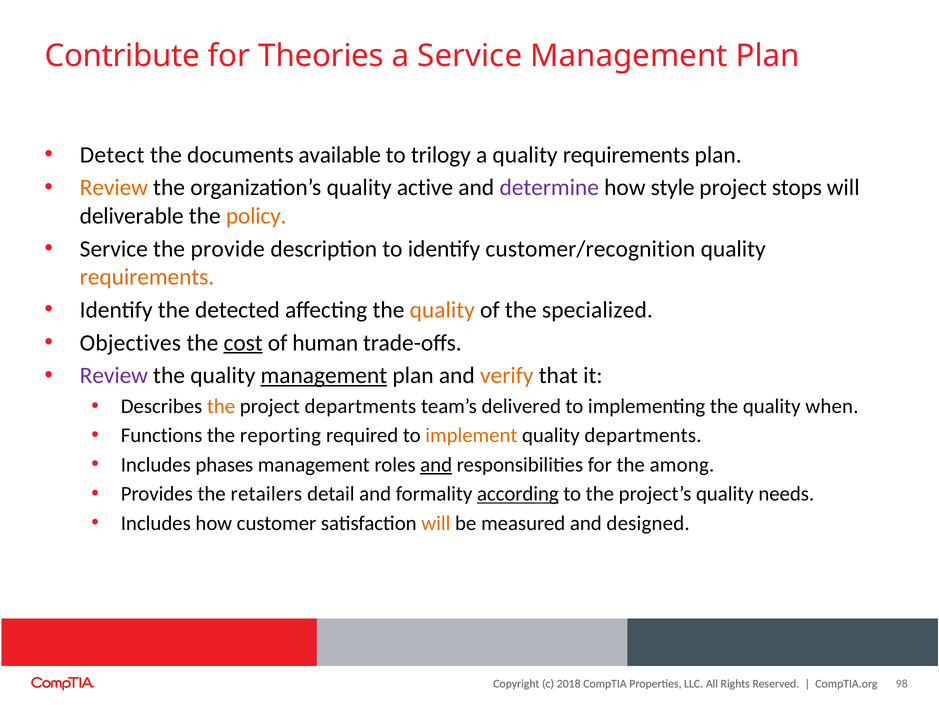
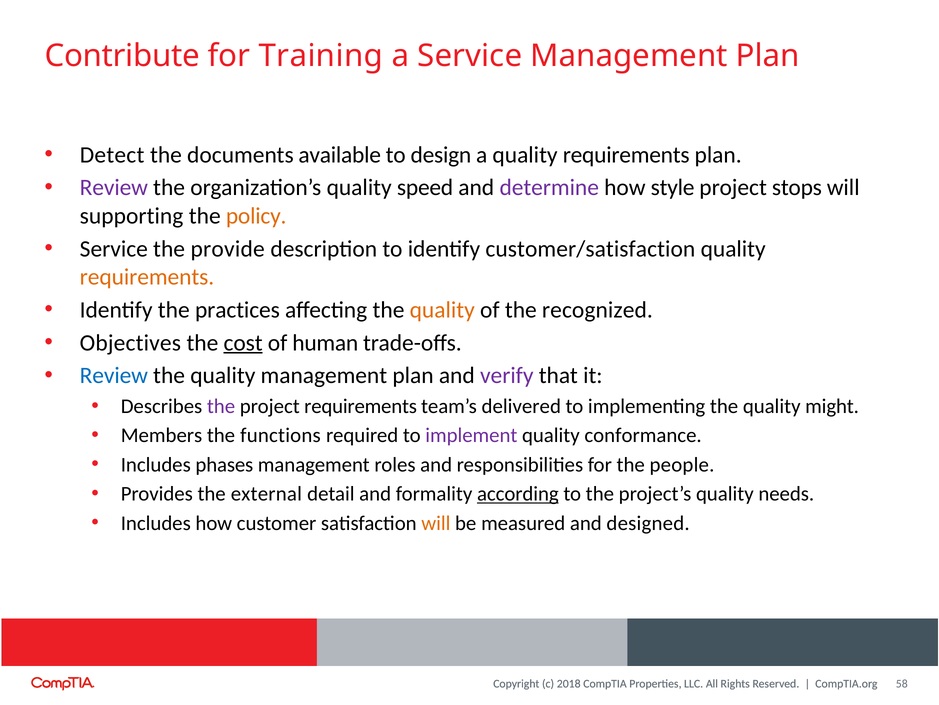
Theories: Theories -> Training (321, 56)
trilogy: trilogy -> design (441, 155)
Review colour: orange -> purple (114, 188)
active: active -> speed (425, 188)
deliverable: deliverable -> supporting (132, 216)
customer/recognition: customer/recognition -> customer/satisfaction (590, 249)
detected: detected -> practices (237, 310)
specialized: specialized -> recognized (597, 310)
Review colour: purple -> blue (114, 375)
management underline: present -> none (324, 375)
verify colour: orange -> purple (507, 375)
the colour: orange -> purple (221, 406)
project departments: departments -> requirements (361, 406)
when: when -> might (832, 406)
Functions: Functions -> Members (162, 435)
reporting: reporting -> functions (280, 435)
implement colour: orange -> purple (471, 435)
quality departments: departments -> conformance (643, 435)
and underline: present -> none (436, 464)
among: among -> people (682, 464)
retailers: retailers -> external (266, 494)
98: 98 -> 58 (902, 683)
